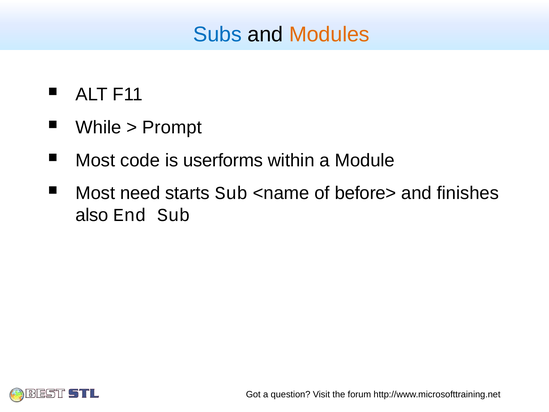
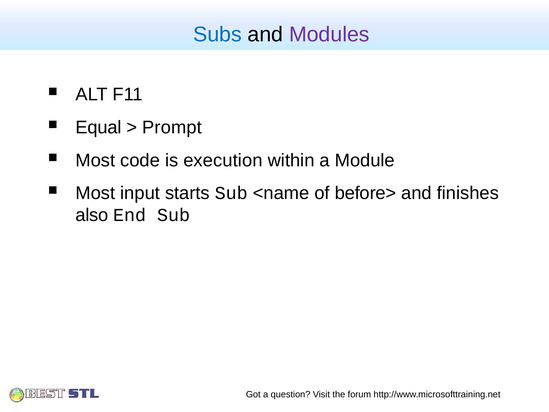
Modules colour: orange -> purple (329, 34)
While: While -> Equal (99, 127)
userforms: userforms -> execution (223, 160)
need: need -> input (140, 193)
